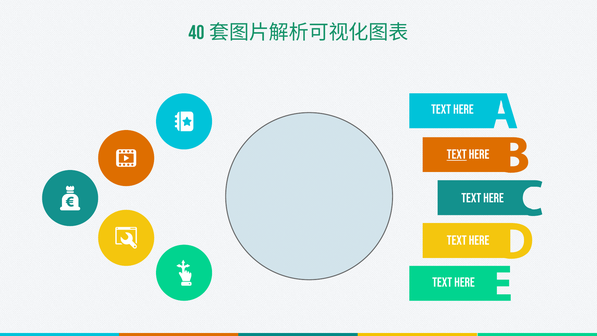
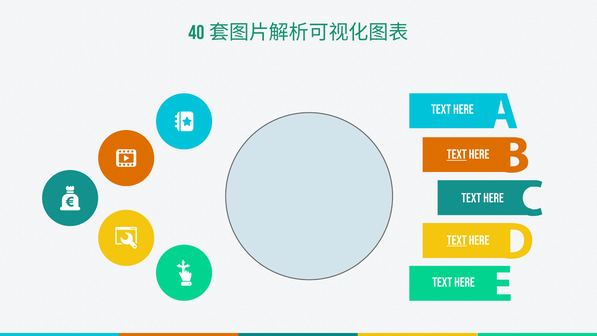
TEXT underline: none -> present (457, 240)
